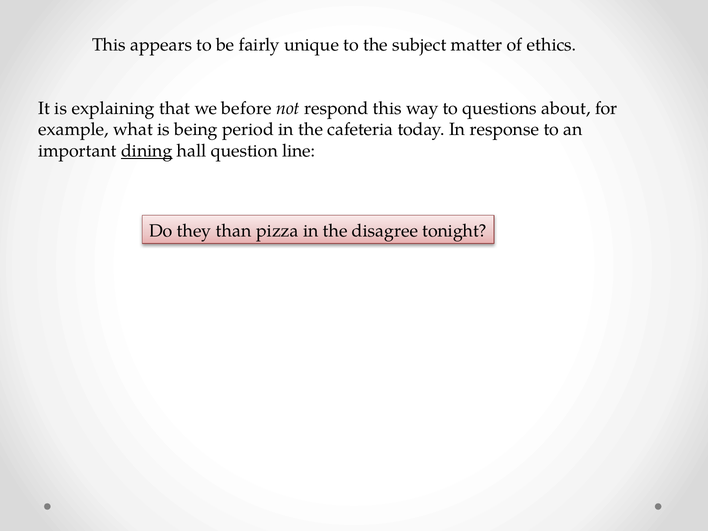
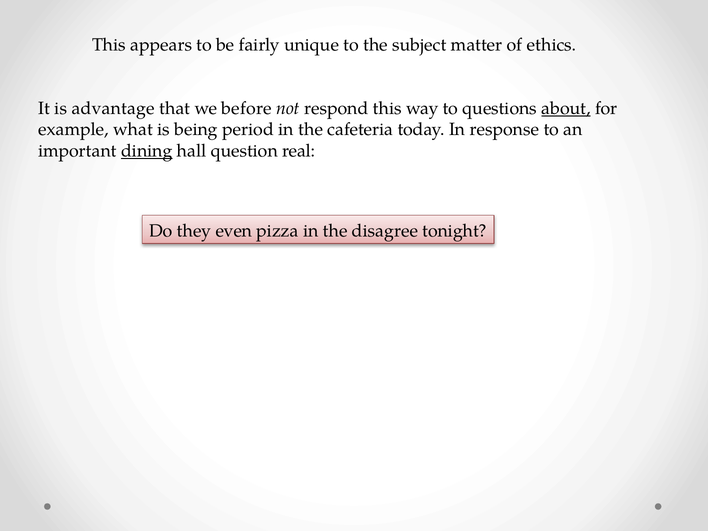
explaining: explaining -> advantage (113, 108)
about underline: none -> present (566, 108)
line: line -> real (299, 151)
than: than -> even (234, 231)
